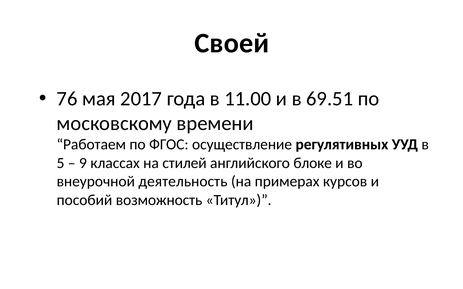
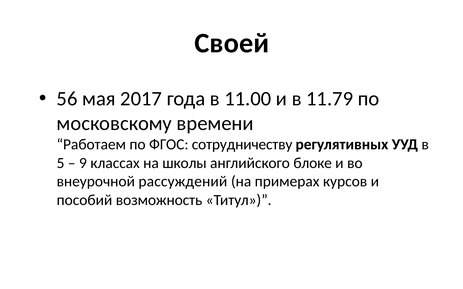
76: 76 -> 56 (67, 99)
69.51: 69.51 -> 11.79 (330, 99)
осуществление: осуществление -> сотрудничеству (242, 145)
стилей: стилей -> школы (185, 163)
деятельность: деятельность -> рассуждений (183, 182)
